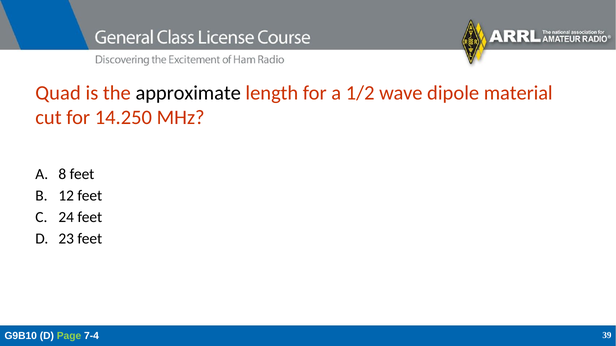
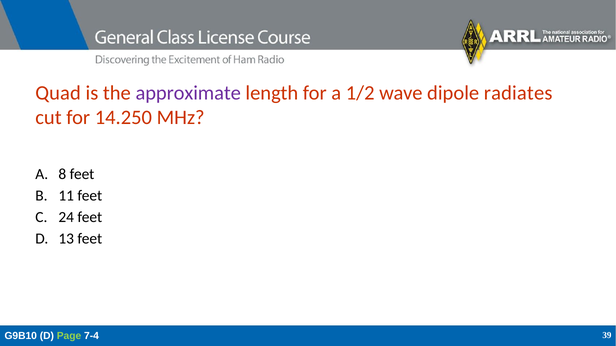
approximate colour: black -> purple (188, 93)
material: material -> radiates (518, 93)
12: 12 -> 11 (66, 196)
23: 23 -> 13 (66, 239)
